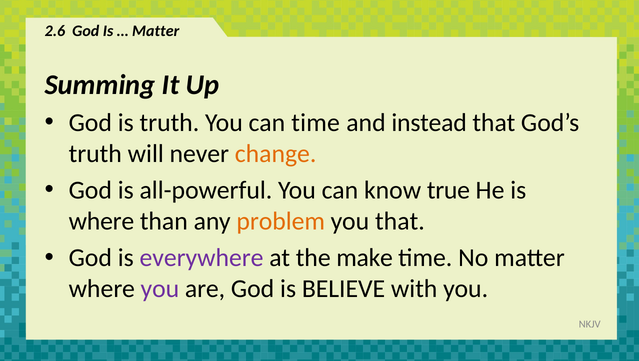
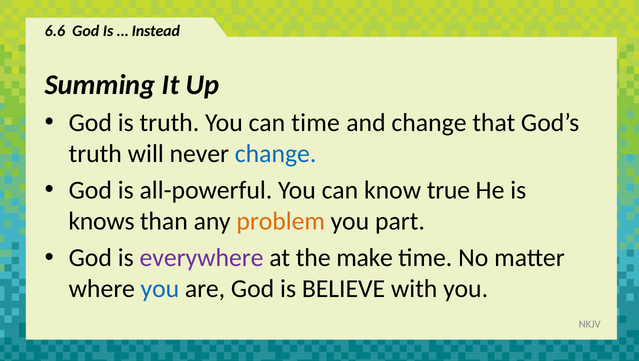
2.6: 2.6 -> 6.6 (55, 31)
Matter: Matter -> Instead (156, 31)
and instead: instead -> change (429, 123)
change colour: orange -> blue (276, 153)
where: where -> knows (101, 221)
you that: that -> part (400, 221)
you colour: purple -> blue (160, 288)
